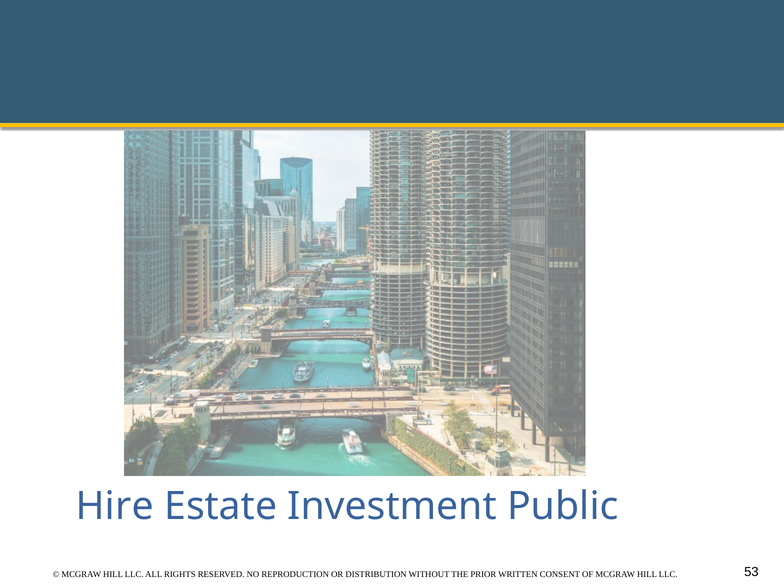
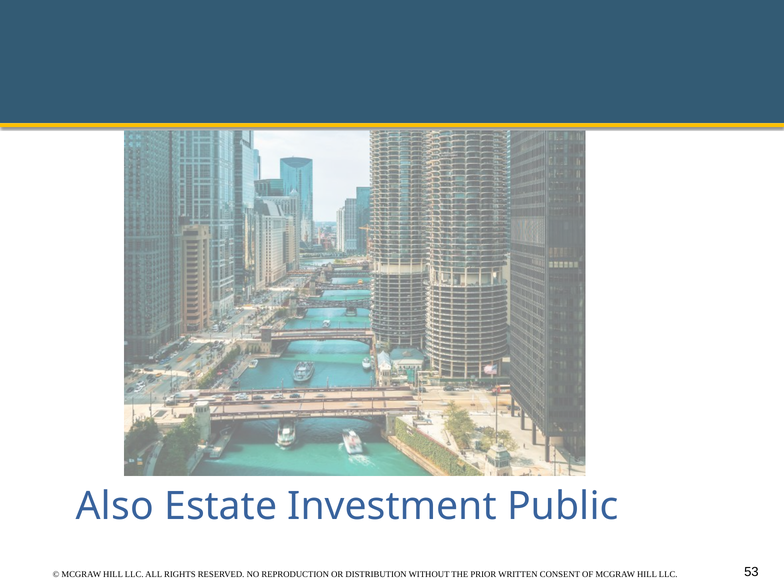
Hire: Hire -> Also (115, 506)
